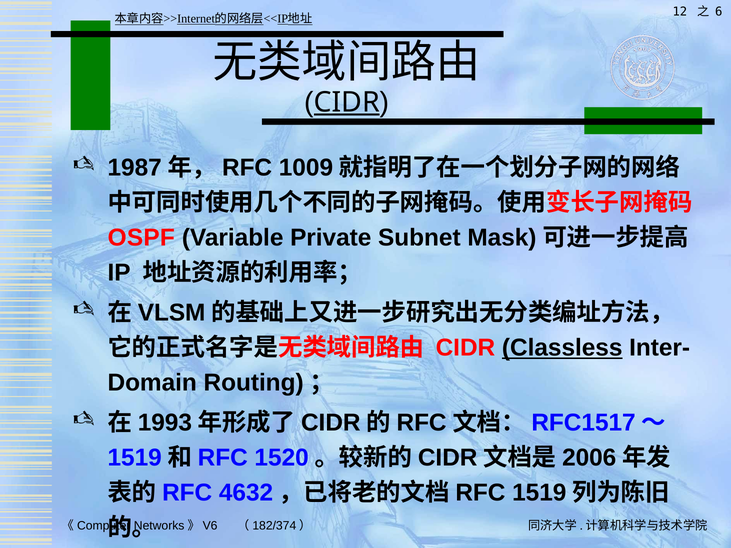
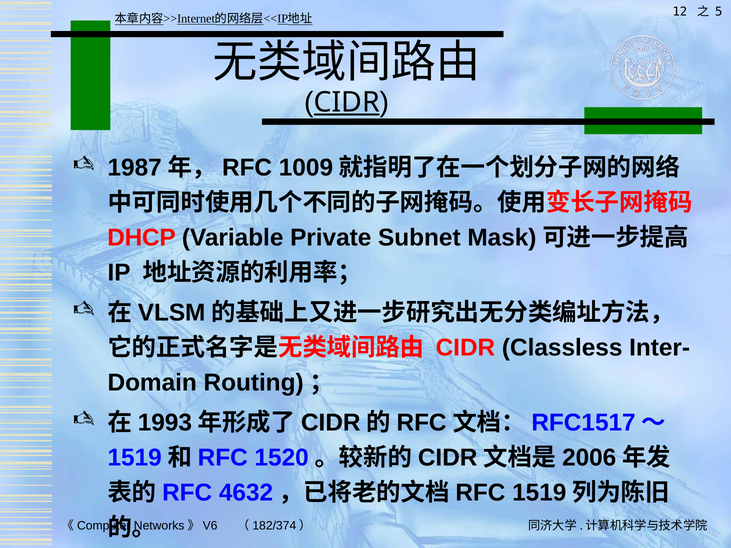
6: 6 -> 5 (719, 12)
OSPF: OSPF -> DHCP (141, 238)
Classless underline: present -> none (562, 348)
